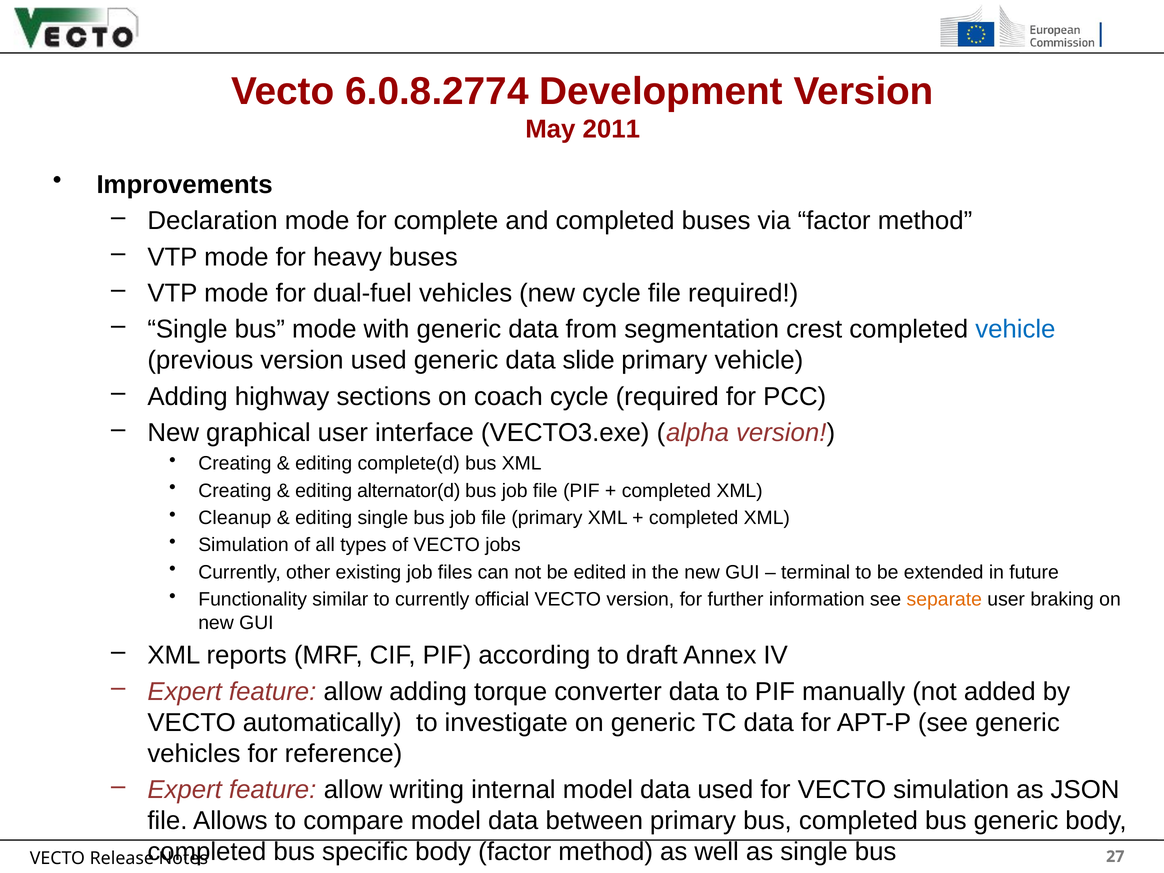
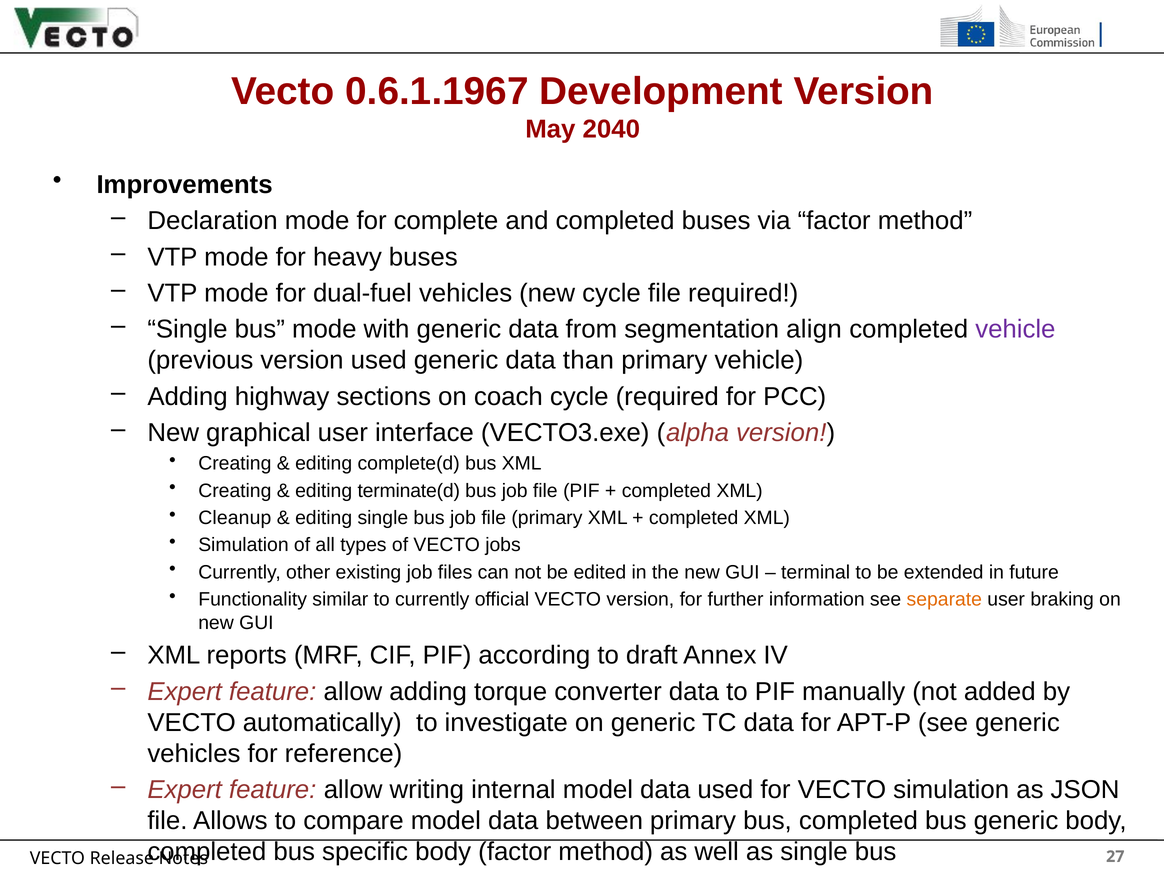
6.0.8.2774: 6.0.8.2774 -> 0.6.1.1967 (437, 91)
2011: 2011 -> 2040 (611, 129)
crest: crest -> align (814, 329)
vehicle colour: blue -> purple (1015, 329)
slide: slide -> than (588, 360)
alternator(d: alternator(d -> terminate(d (409, 491)
